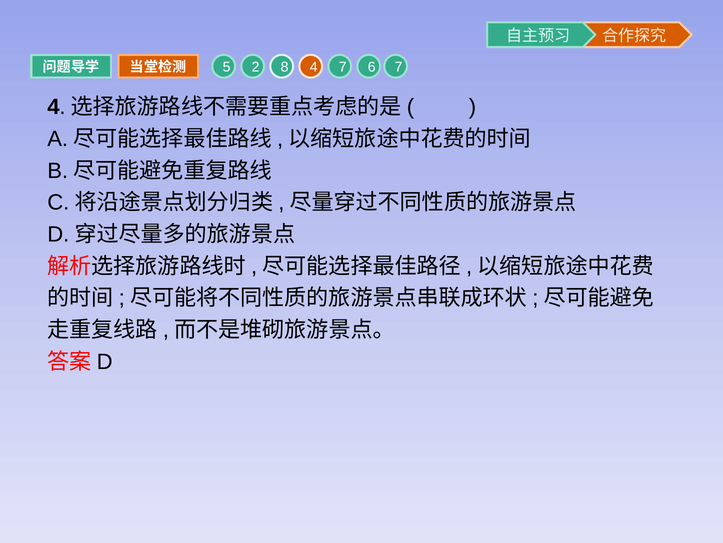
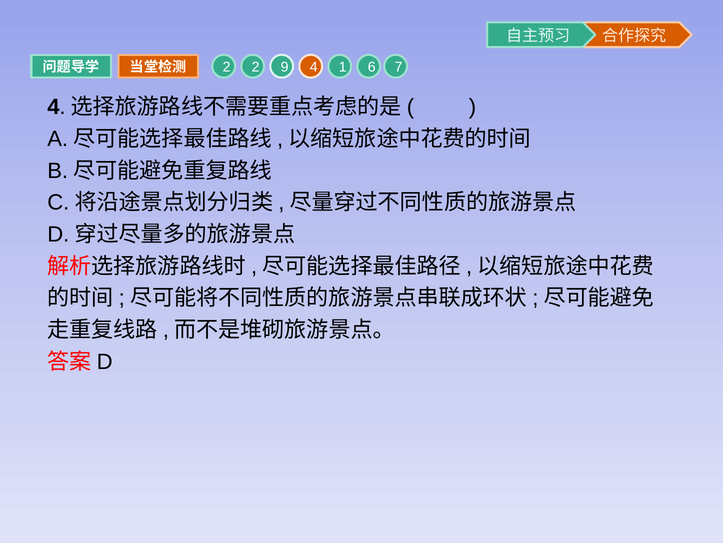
5: 5 -> 2 (227, 67)
8: 8 -> 9 (285, 67)
4 7: 7 -> 1 (343, 67)
